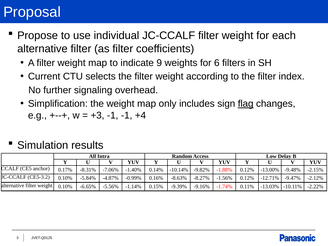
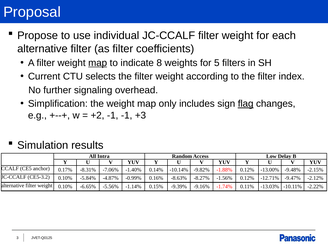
map underline: none -> present (98, 63)
9: 9 -> 8 (159, 63)
6: 6 -> 5 (217, 63)
+3: +3 -> +2 (97, 115)
+4: +4 -> +3 (141, 115)
